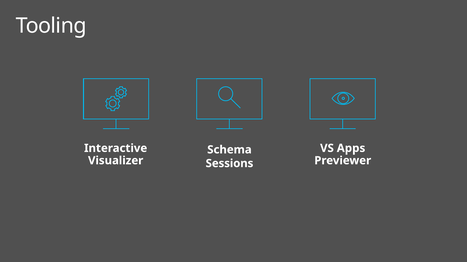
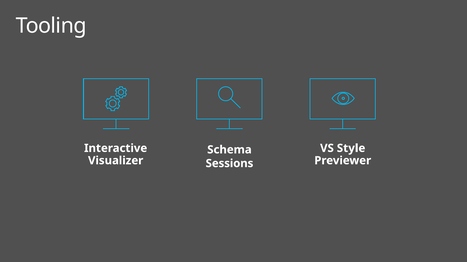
Apps: Apps -> Style (351, 149)
